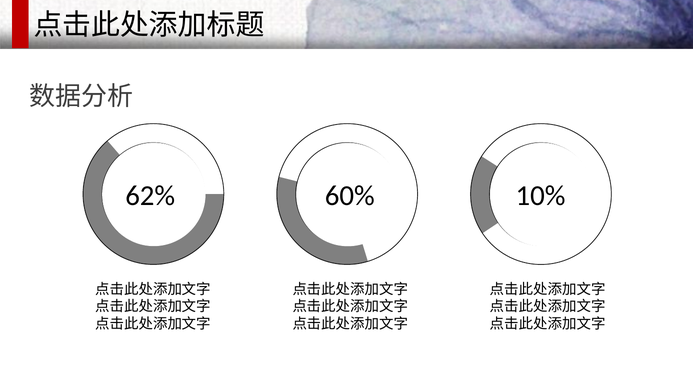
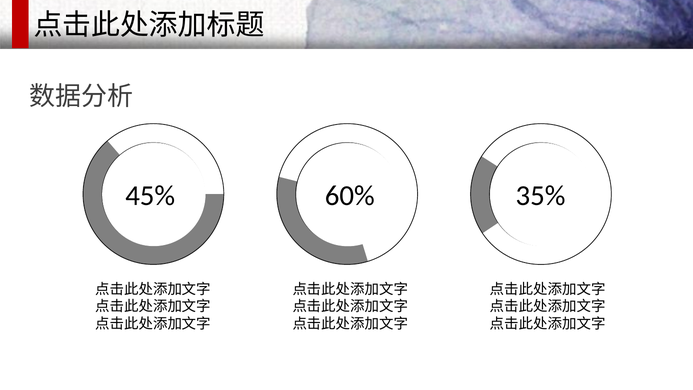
62%: 62% -> 45% (150, 195)
10%: 10% -> 35% (540, 195)
